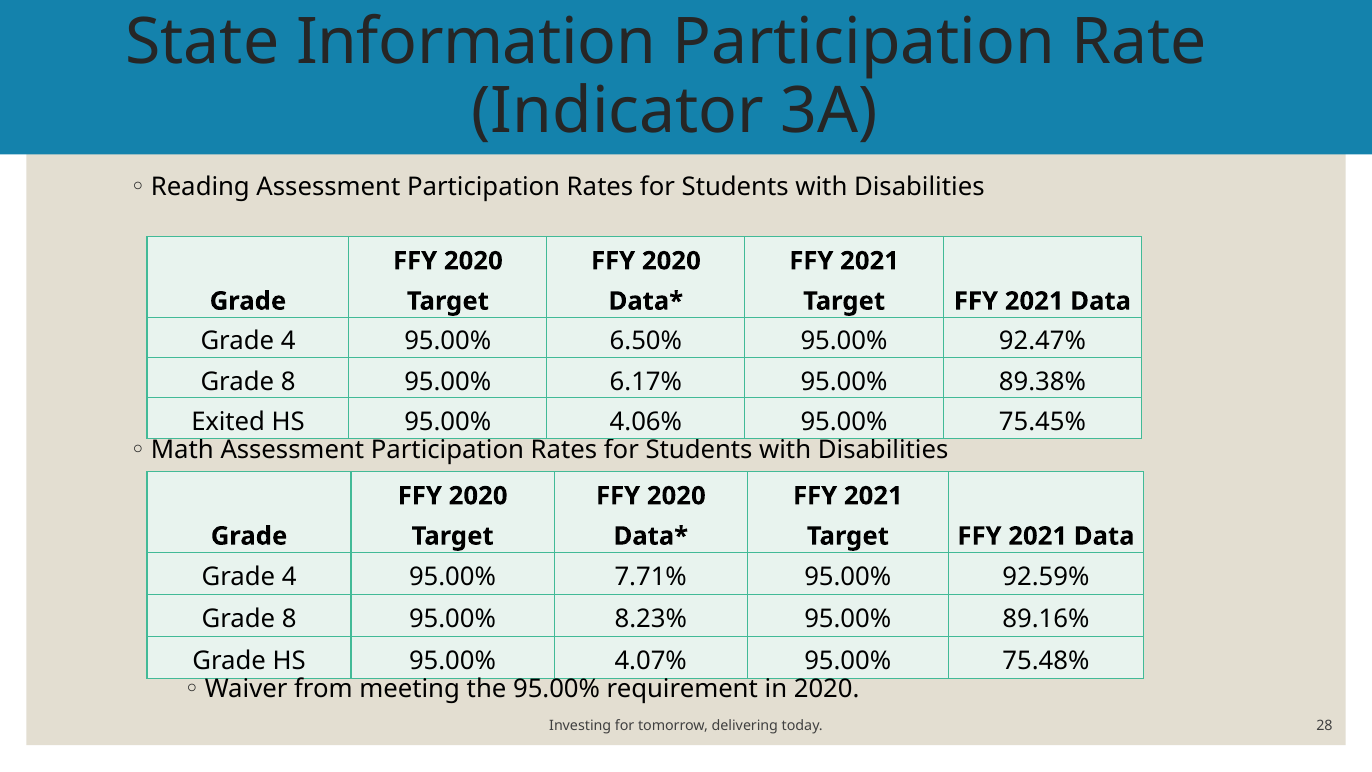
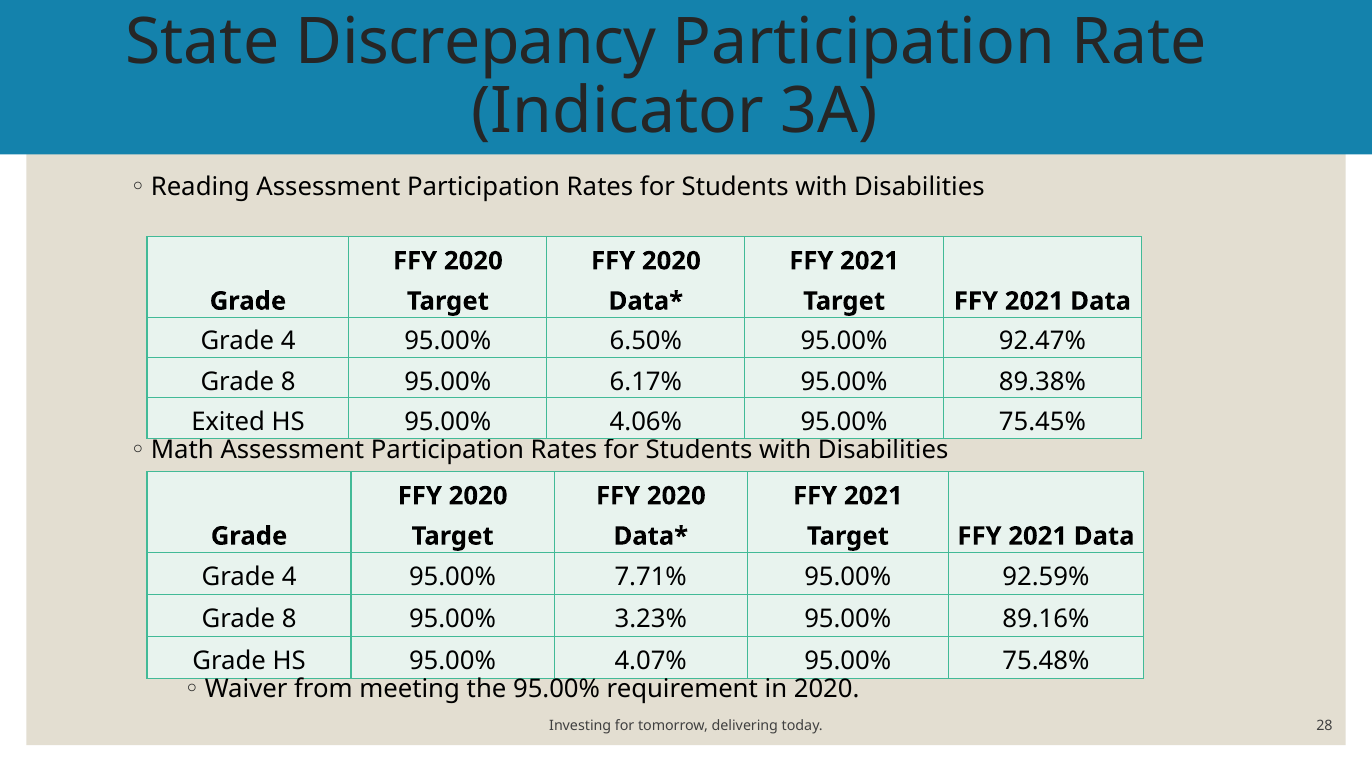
Information: Information -> Discrepancy (476, 42)
8.23%: 8.23% -> 3.23% (651, 619)
